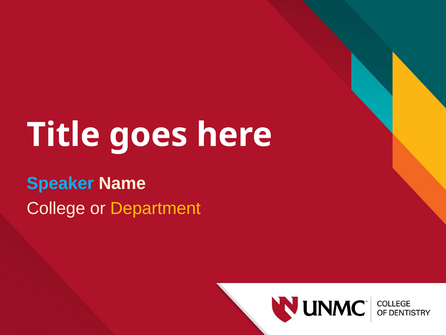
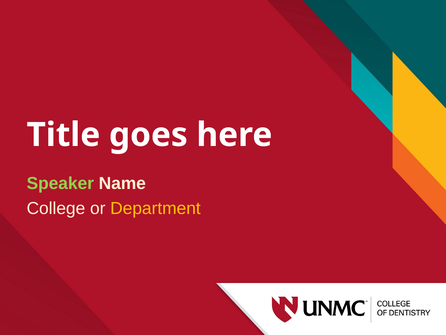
Speaker colour: light blue -> light green (60, 183)
